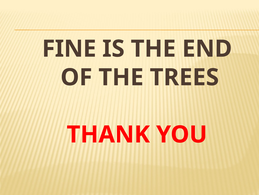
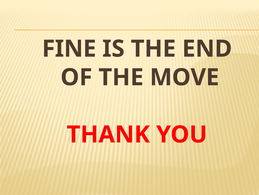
TREES: TREES -> MOVE (184, 77)
